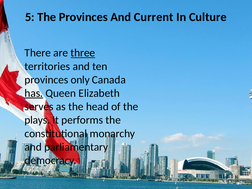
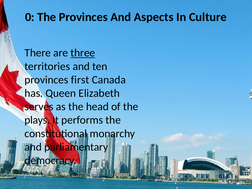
5: 5 -> 0 (30, 17)
Current: Current -> Aspects (154, 17)
only: only -> first (80, 80)
has underline: present -> none (34, 93)
